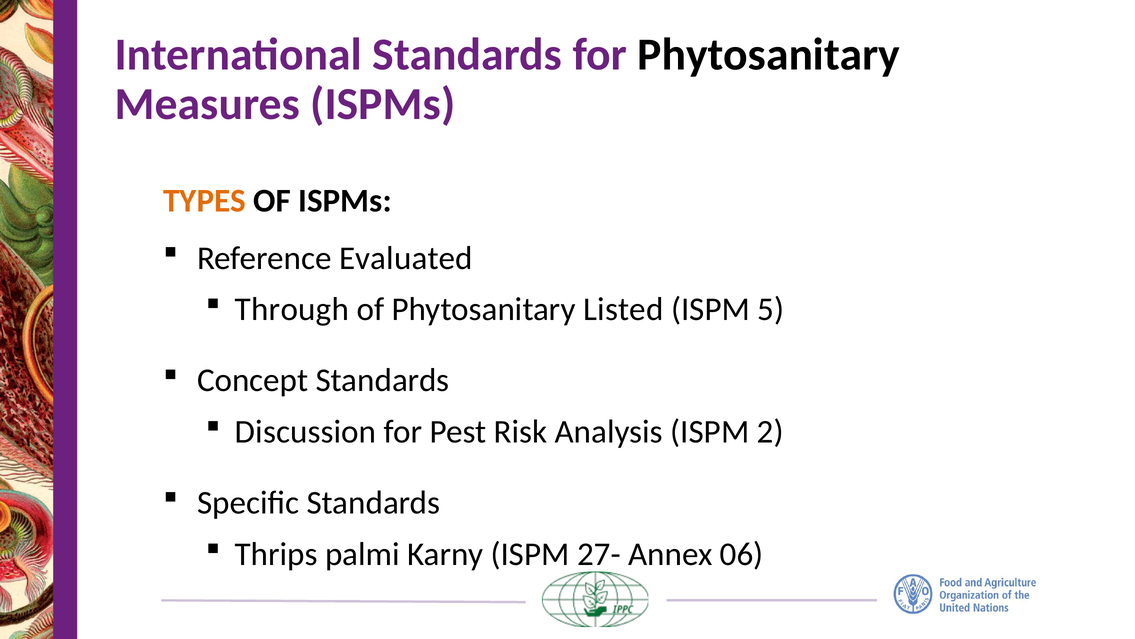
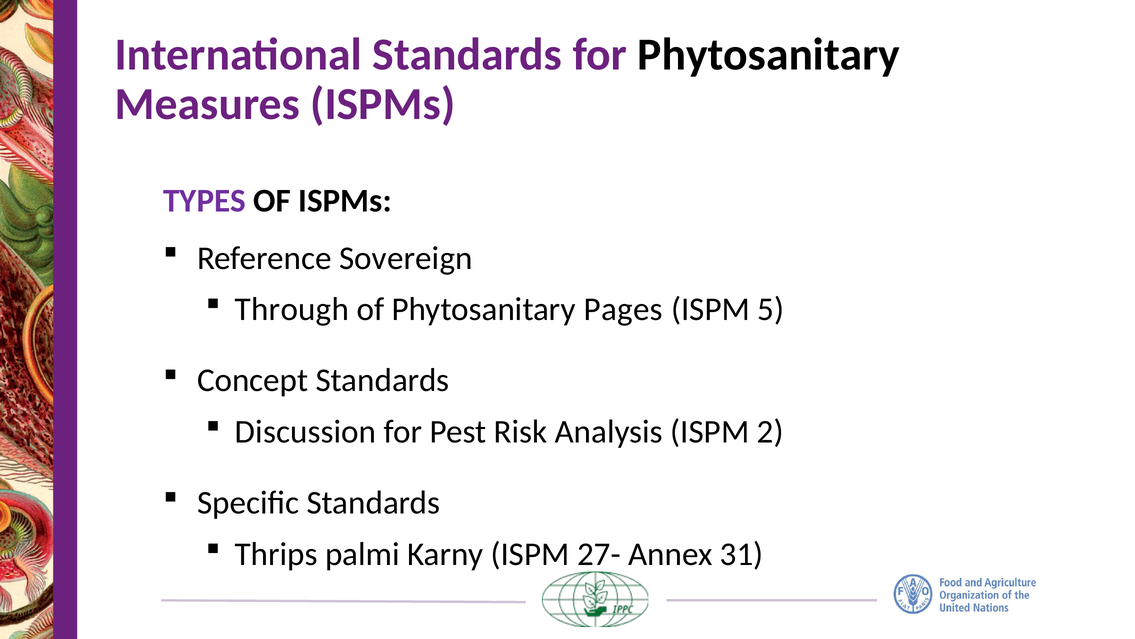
TYPES colour: orange -> purple (204, 201)
Evaluated: Evaluated -> Sovereign (406, 258)
Listed: Listed -> Pages (623, 309)
06: 06 -> 31 (742, 554)
